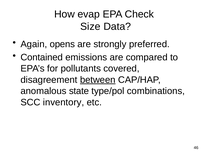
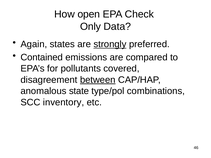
evap: evap -> open (89, 14)
Size: Size -> Only (90, 27)
opens: opens -> states (62, 44)
strongly underline: none -> present (110, 44)
